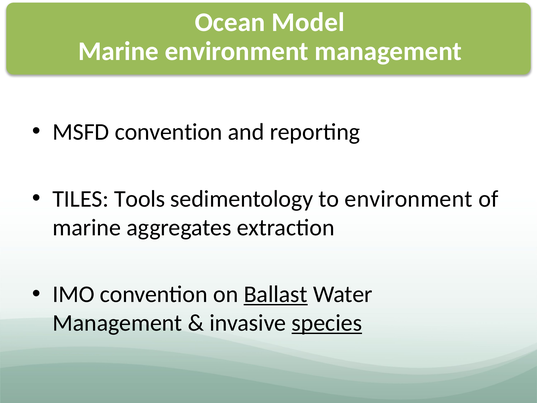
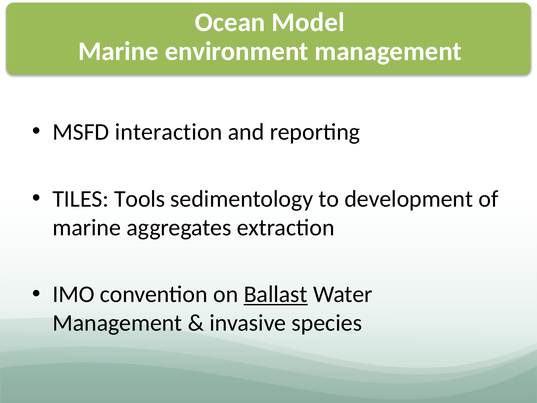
MSFD convention: convention -> interaction (169, 132)
to environment: environment -> development (409, 199)
species underline: present -> none (327, 323)
